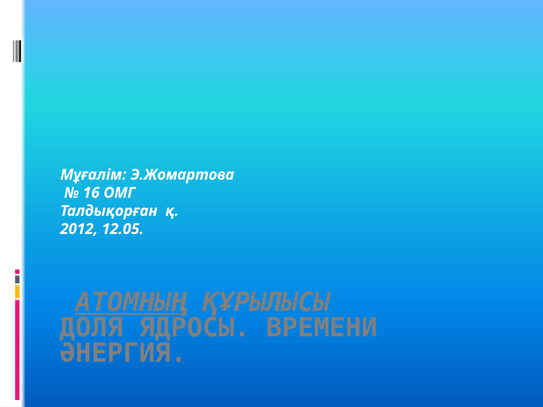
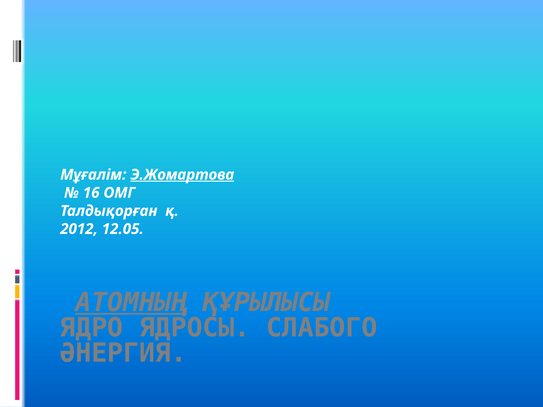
Э.Жомартова underline: none -> present (182, 175)
ДОЛЯ: ДОЛЯ -> ЯДРО (91, 328)
ВРЕМЕНИ: ВРЕМЕНИ -> СЛАБОГО (322, 328)
